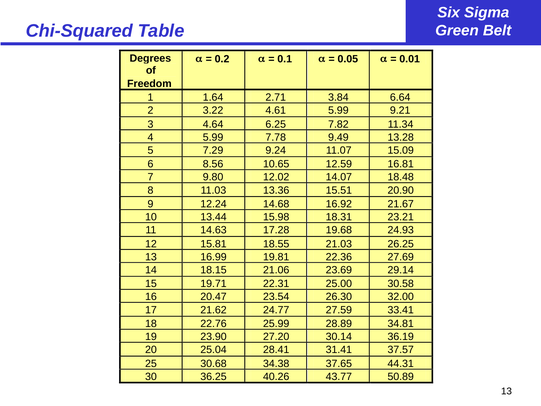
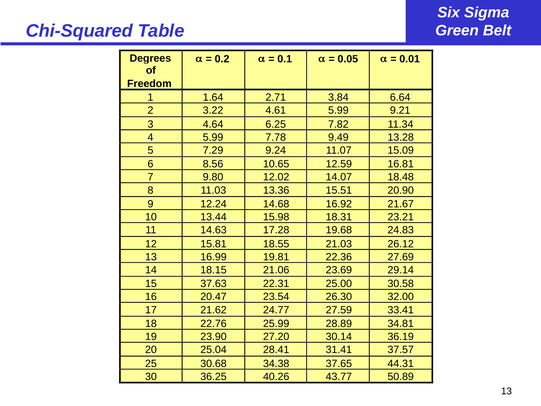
24.93: 24.93 -> 24.83 (401, 230)
26.25: 26.25 -> 26.12 (401, 244)
19.71: 19.71 -> 37.63 (214, 284)
